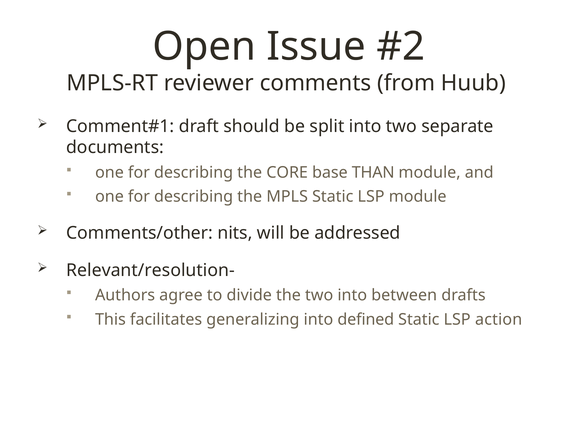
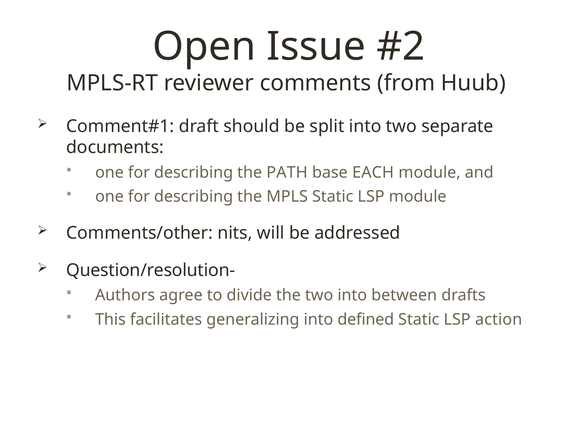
CORE: CORE -> PATH (287, 172)
THAN: THAN -> EACH (373, 172)
Relevant/resolution-: Relevant/resolution- -> Question/resolution- (151, 270)
